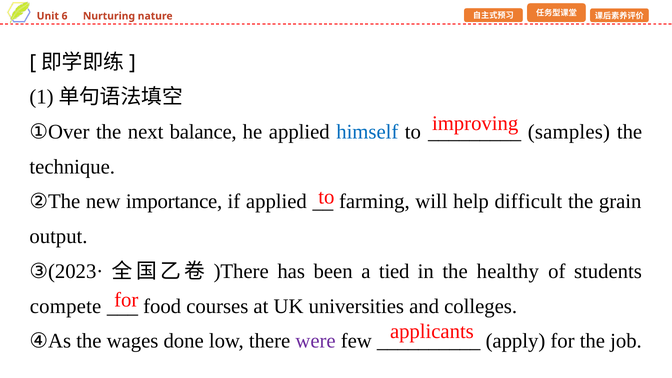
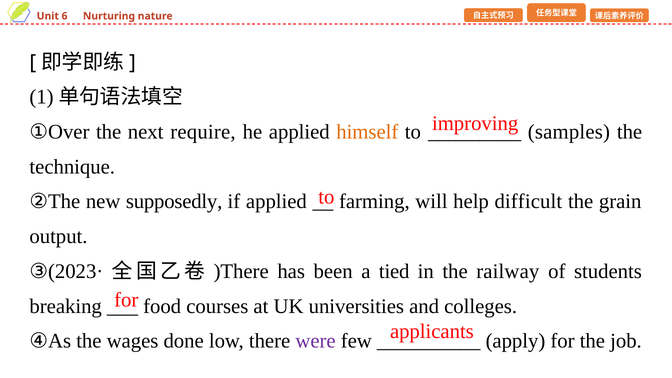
balance: balance -> require (203, 132)
himself colour: blue -> orange (367, 132)
importance: importance -> supposedly (174, 202)
healthy: healthy -> railway (508, 271)
compete: compete -> breaking (66, 306)
